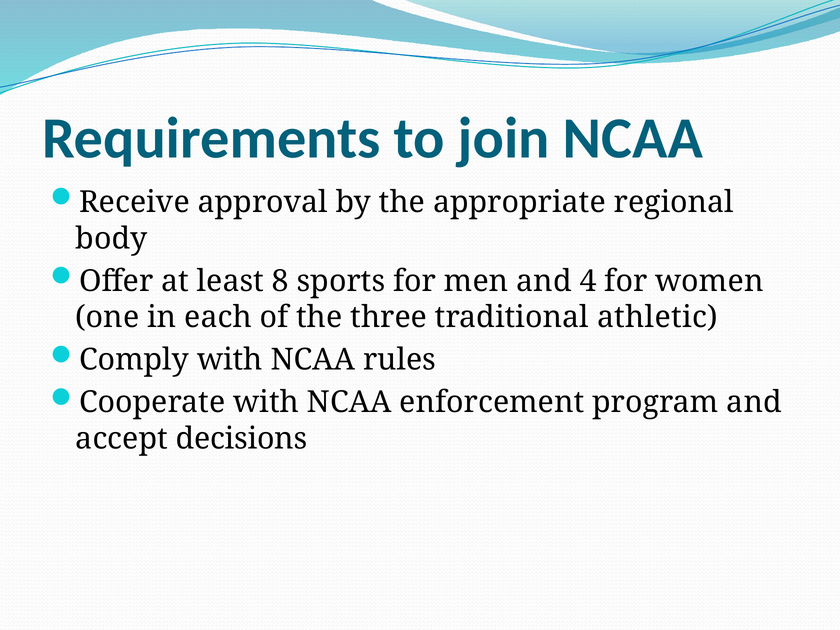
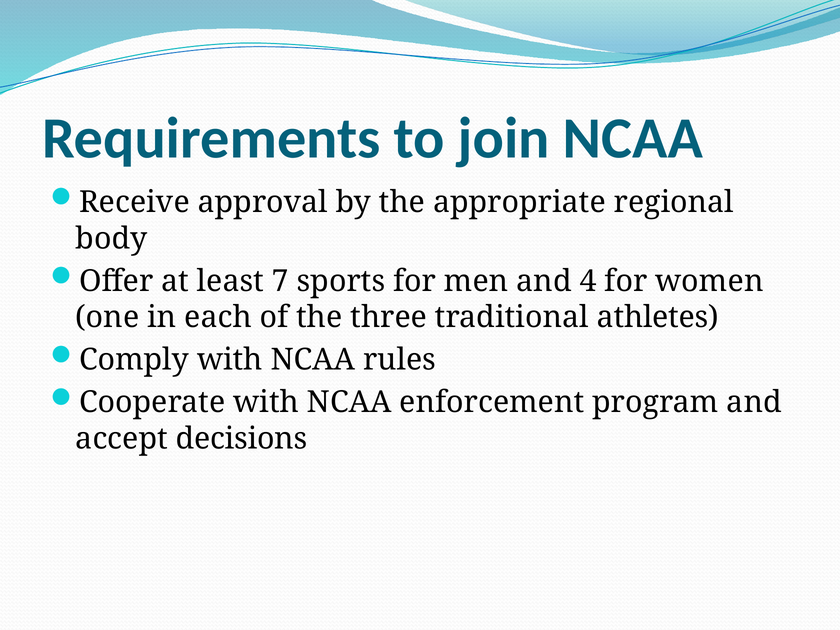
8: 8 -> 7 (280, 281)
athletic: athletic -> athletes (658, 317)
